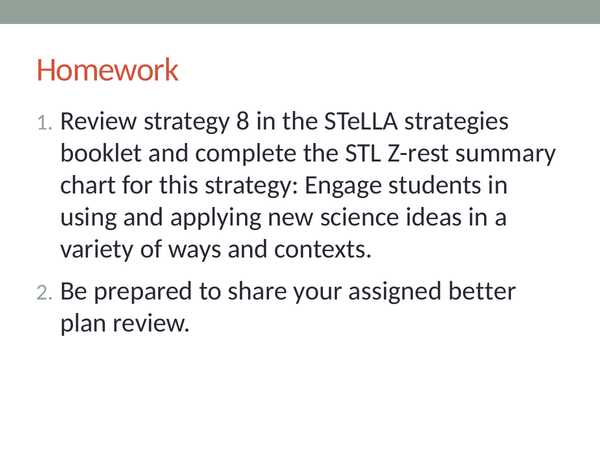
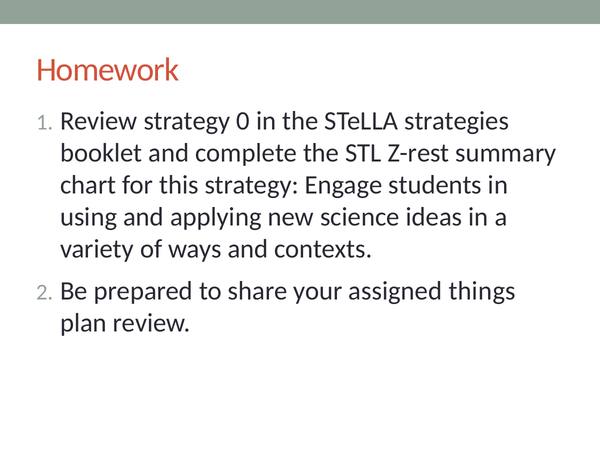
8: 8 -> 0 (243, 121)
better: better -> things (482, 291)
